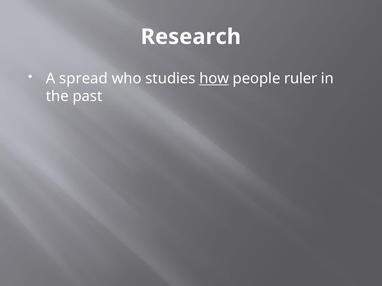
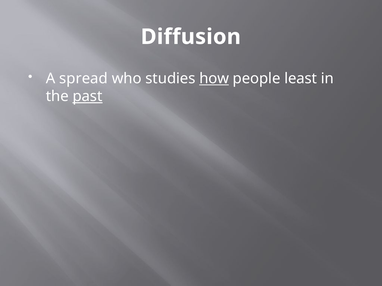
Research: Research -> Diffusion (191, 37)
ruler: ruler -> least (301, 79)
past underline: none -> present (87, 97)
